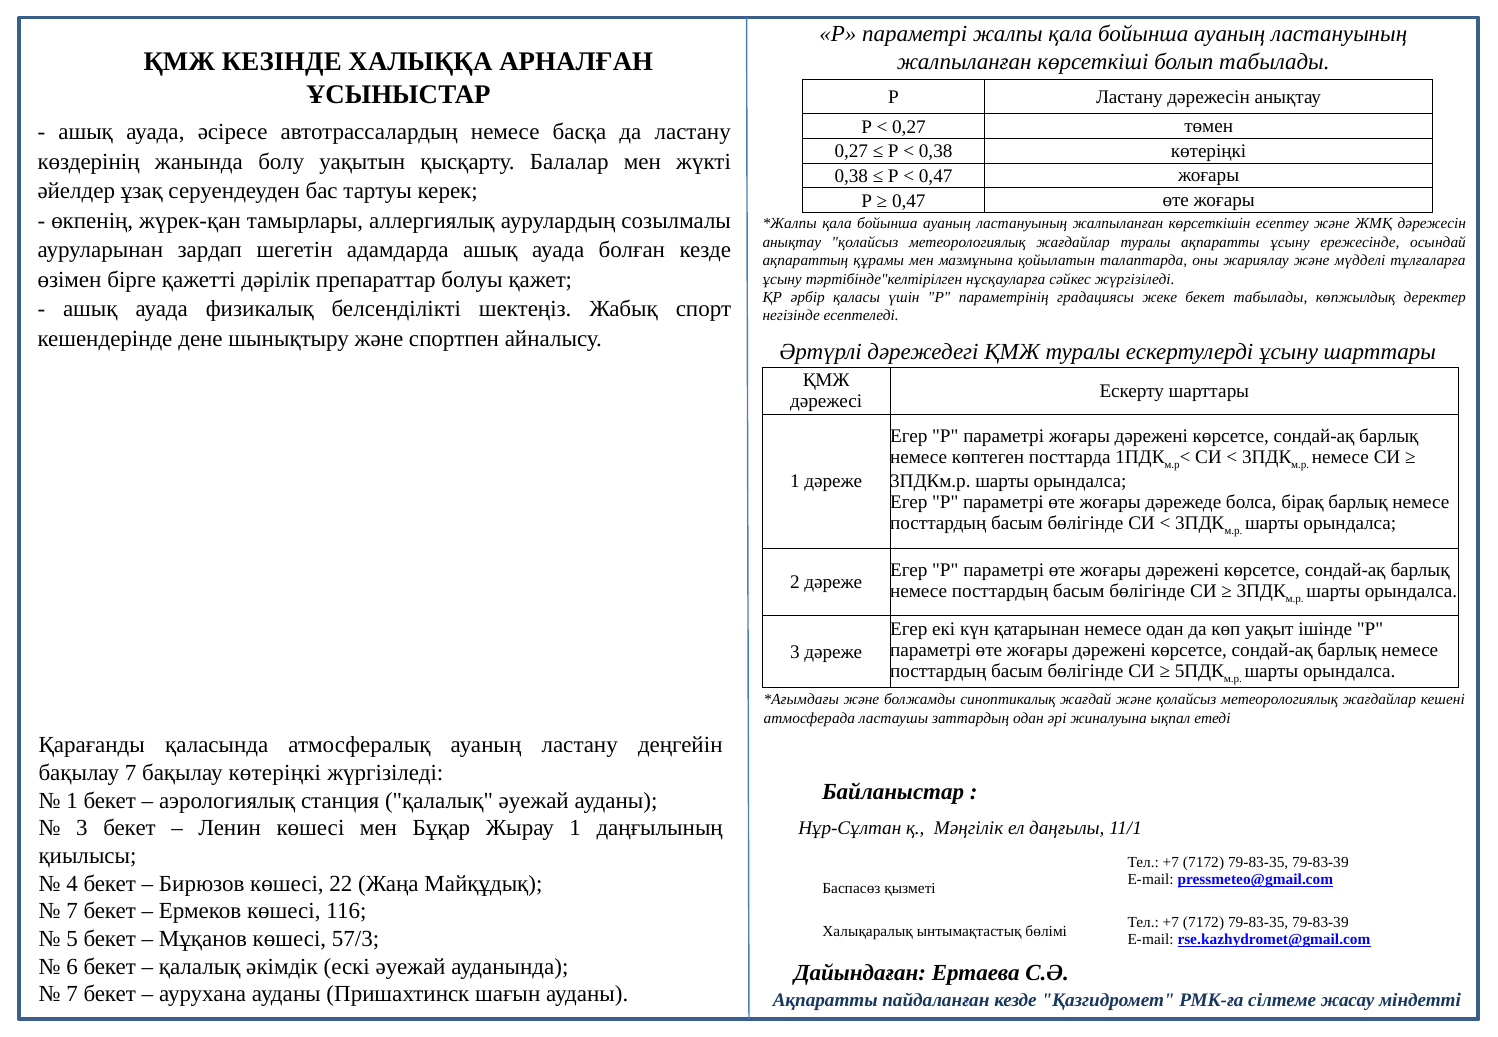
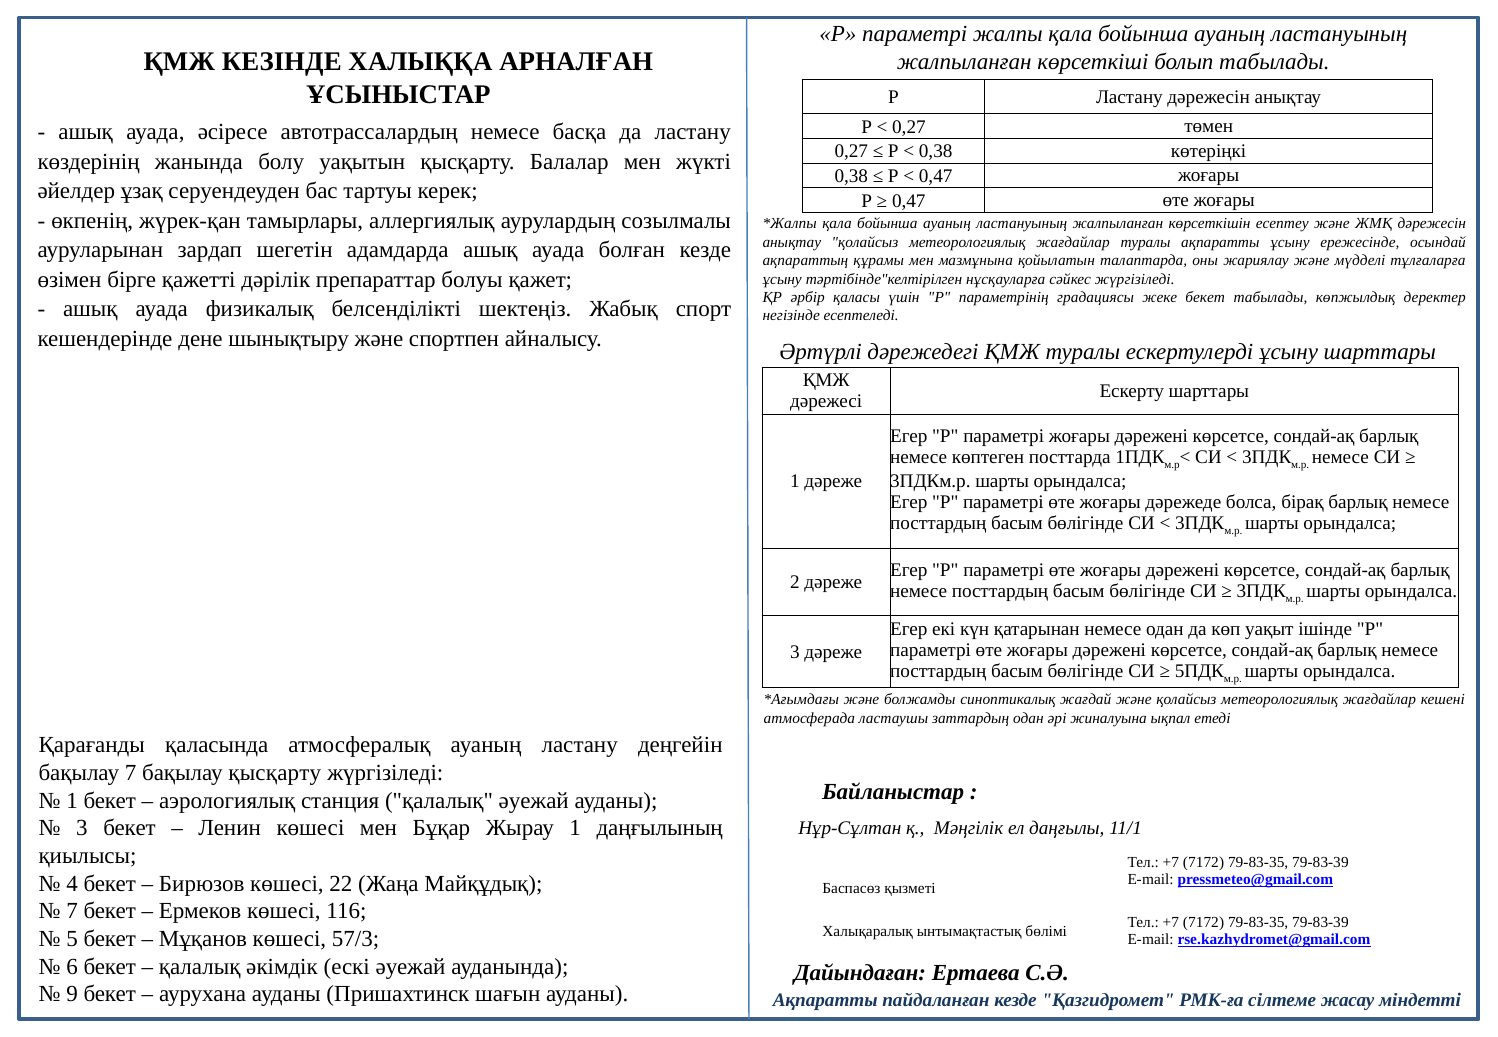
бақылау көтеріңкі: көтеріңкі -> қысқарту (275, 773)
7: 7 -> 9 (72, 994)
